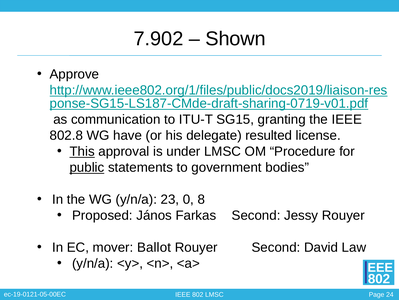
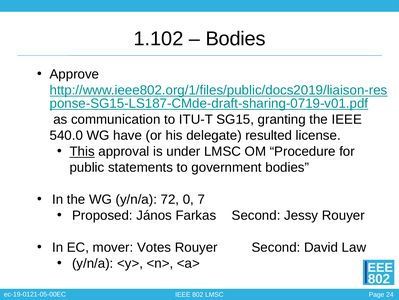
7.902: 7.902 -> 1.102 (158, 39)
Shown: Shown -> Bodies (236, 39)
802.8: 802.8 -> 540.0 (66, 135)
public underline: present -> none (87, 167)
23: 23 -> 72 (170, 199)
8: 8 -> 7 (201, 199)
Ballot: Ballot -> Votes (154, 247)
